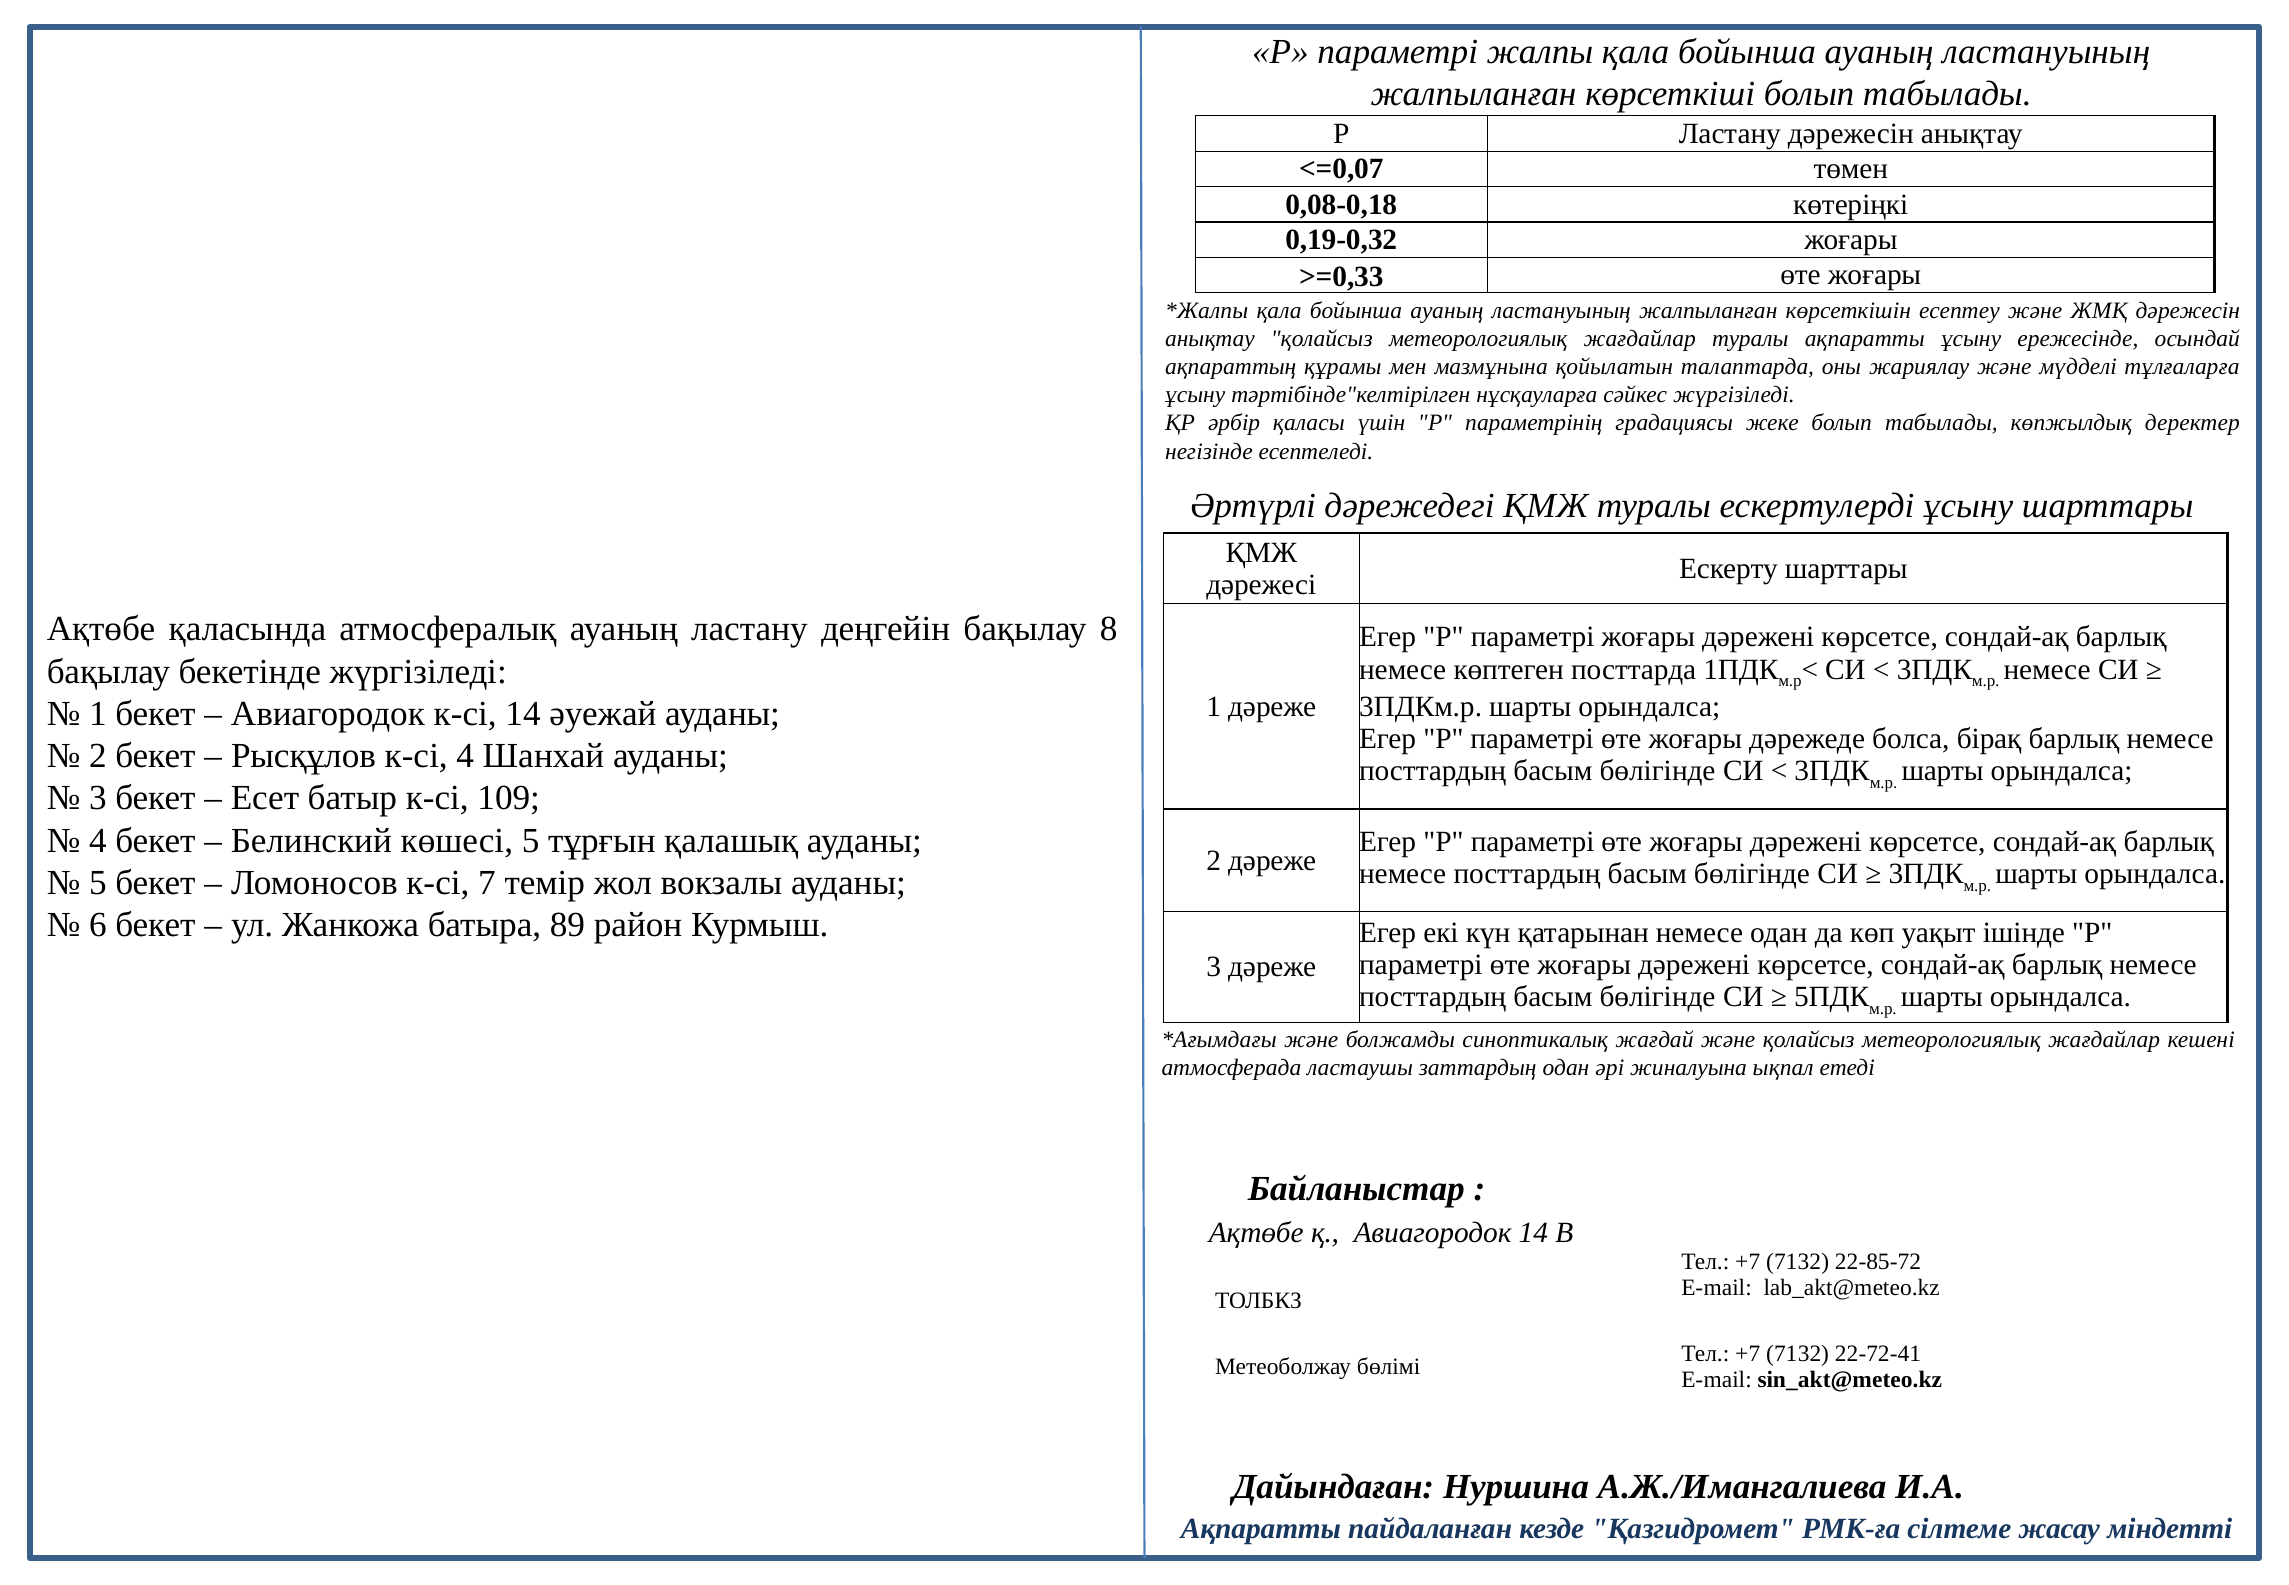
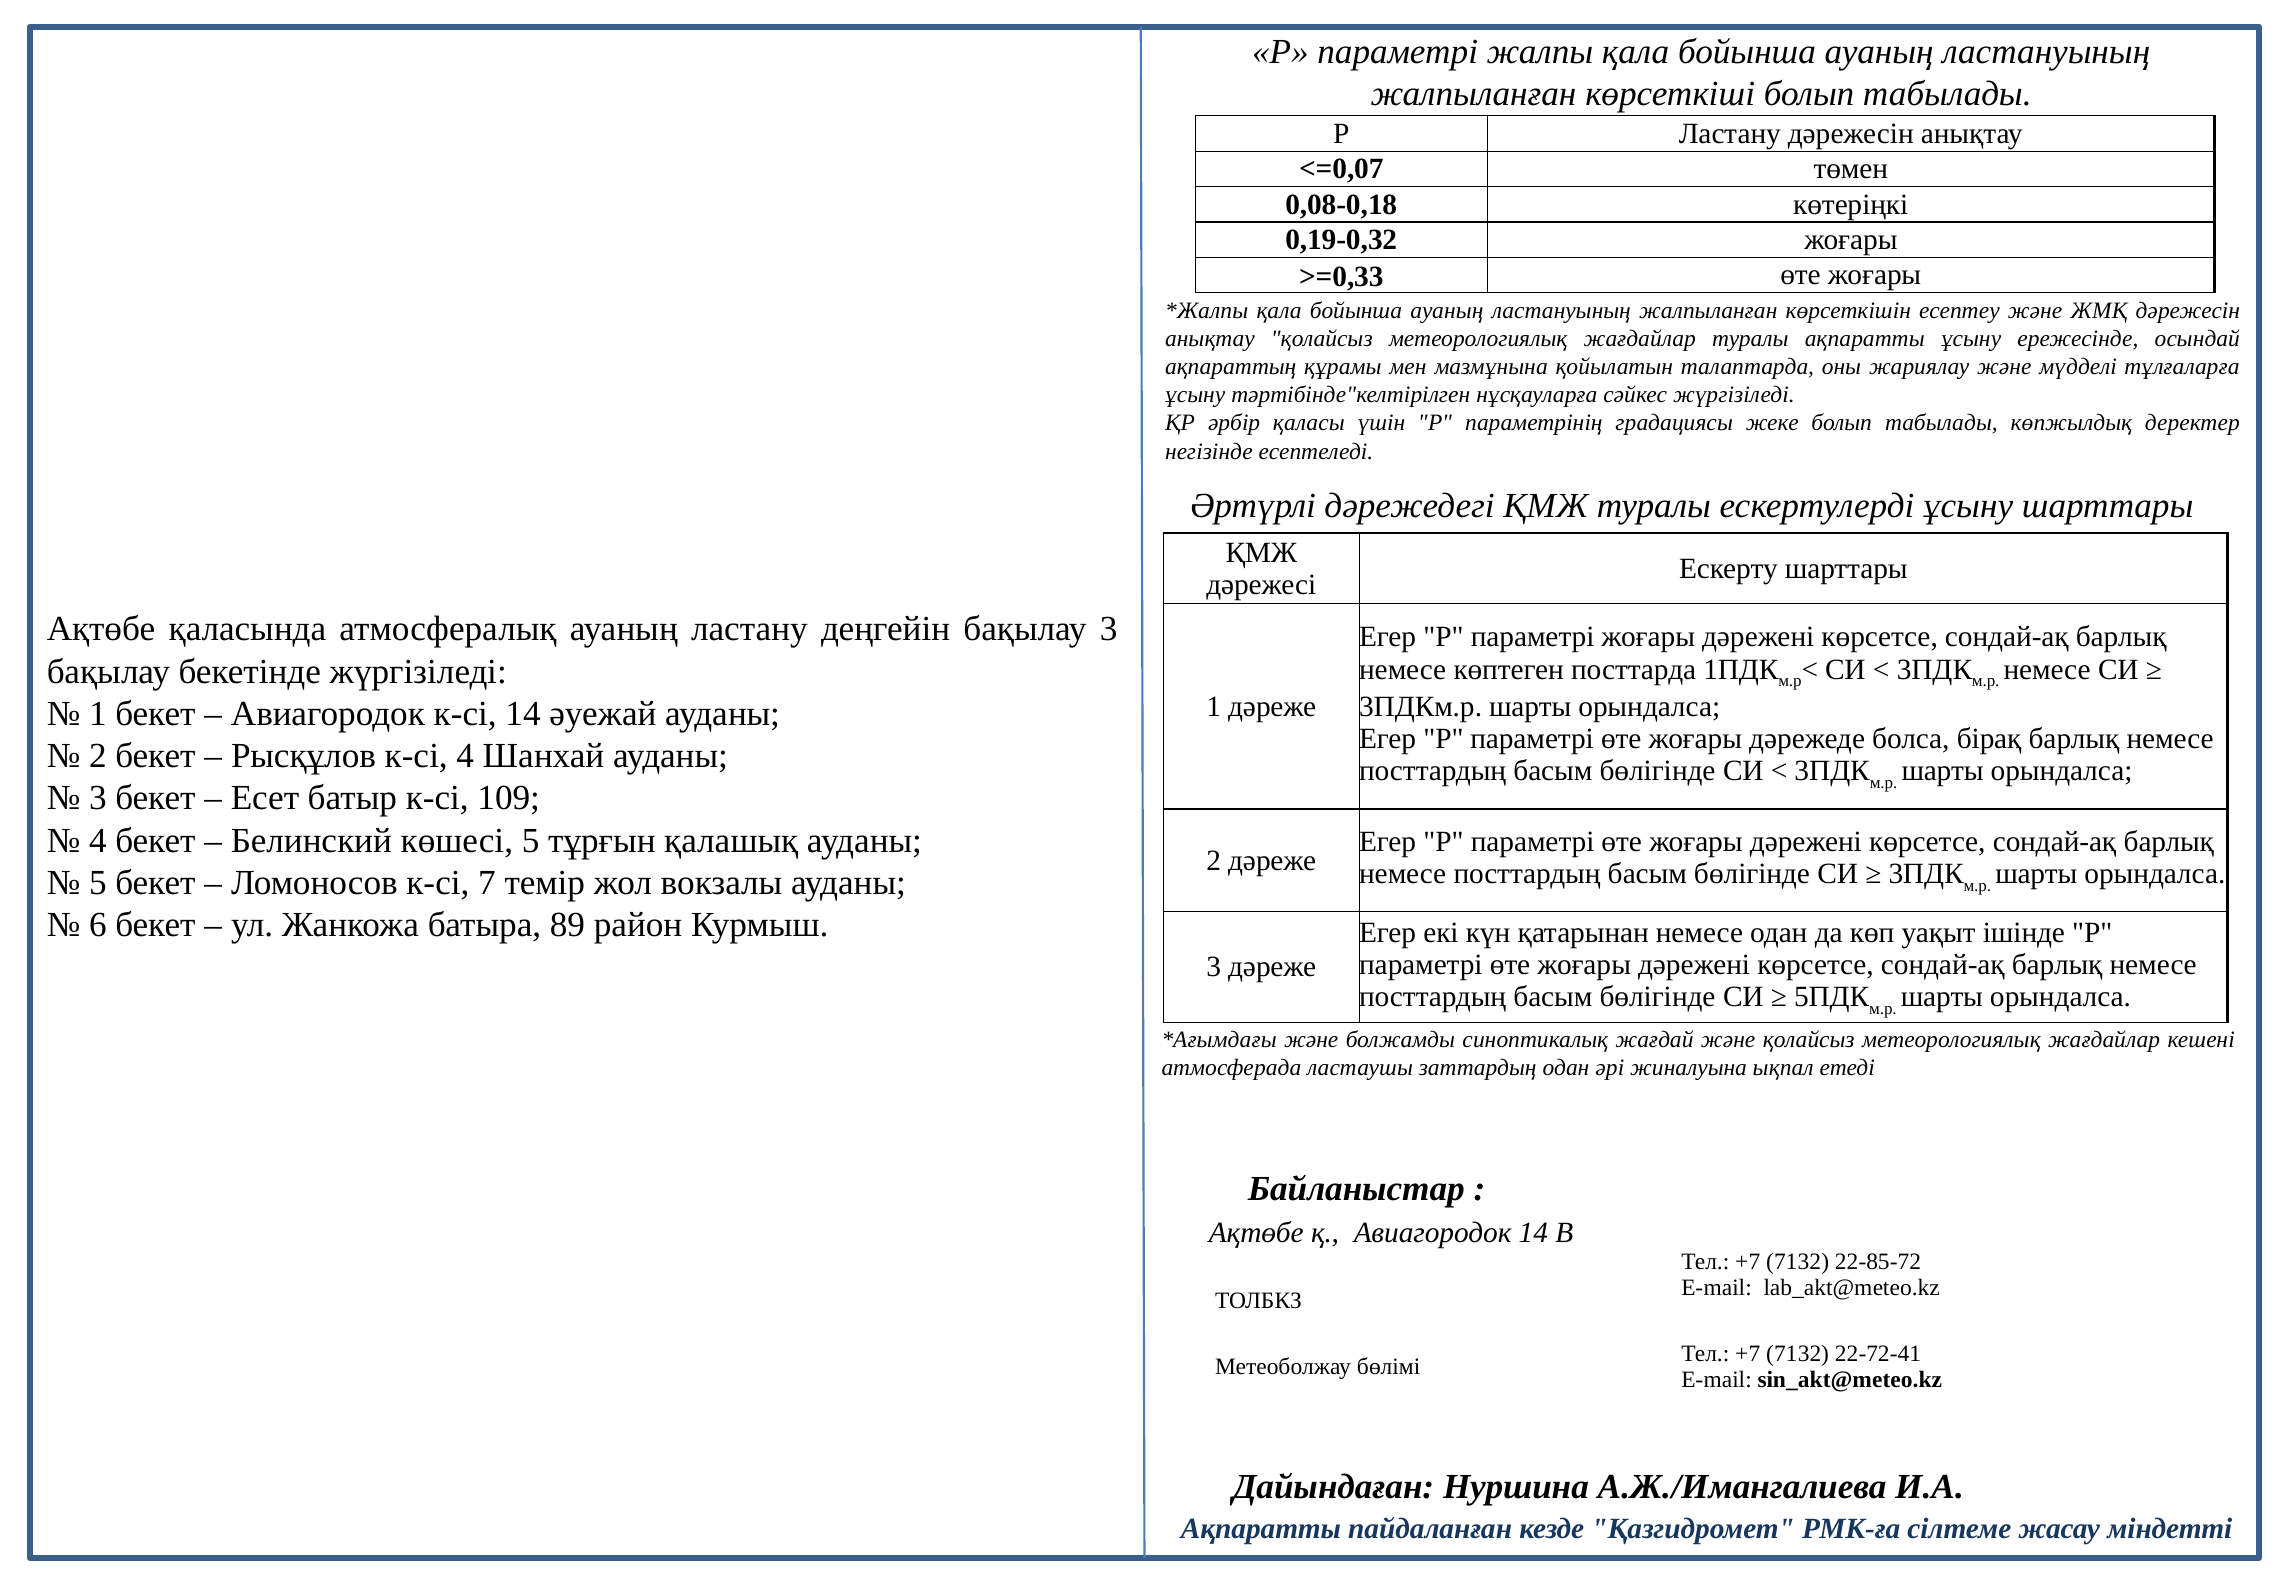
бақылау 8: 8 -> 3 (1109, 629)
